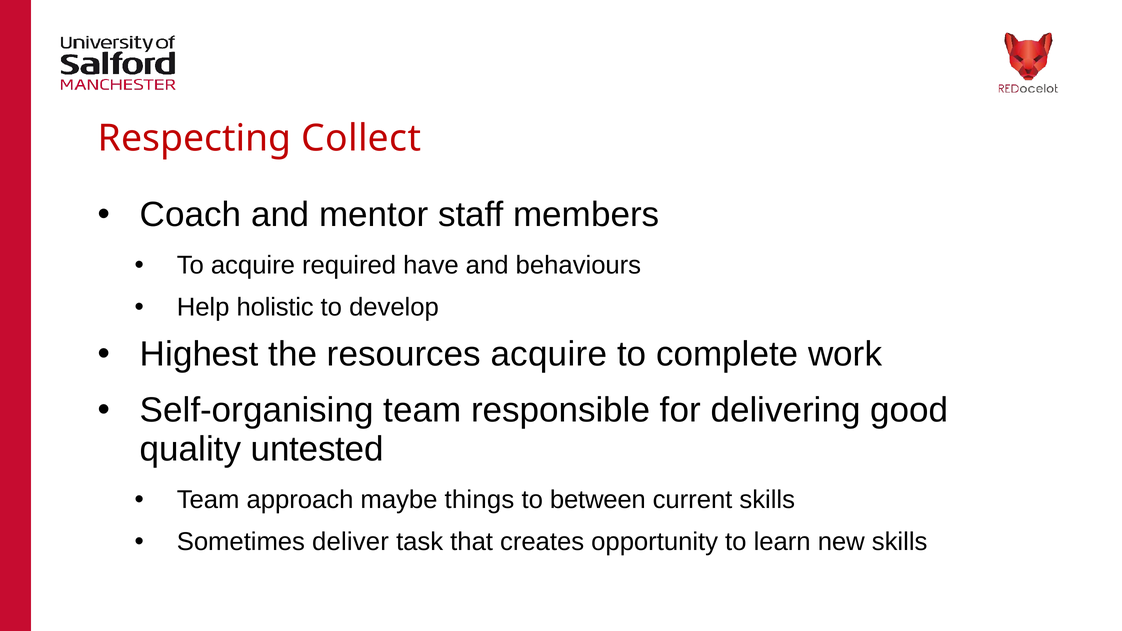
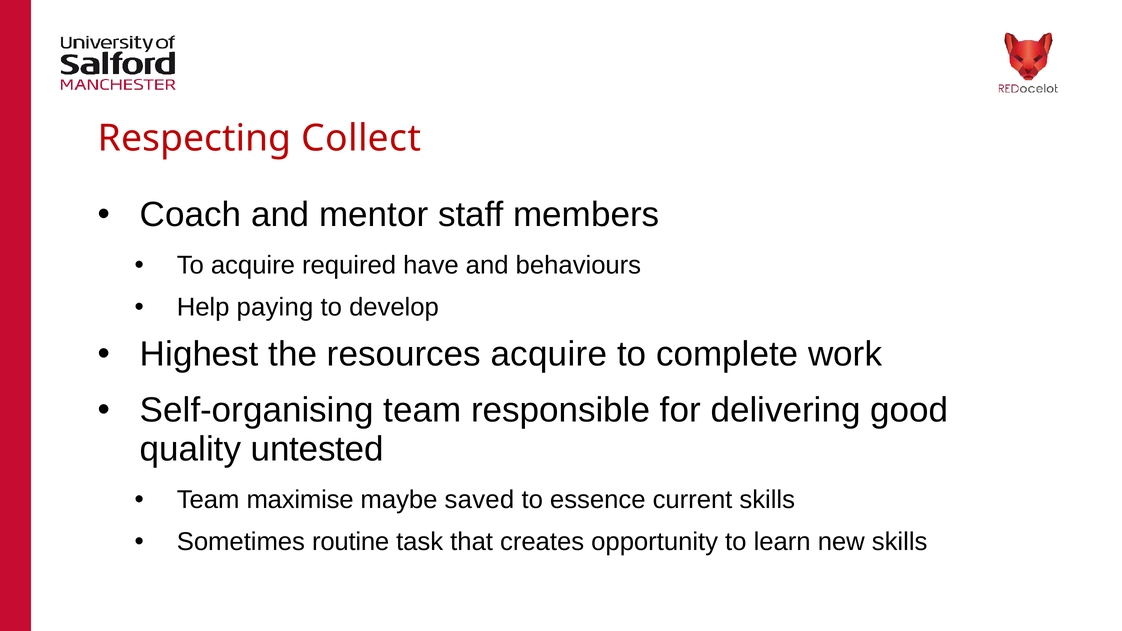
holistic: holistic -> paying (275, 307)
approach: approach -> maximise (300, 500)
things: things -> saved (479, 500)
between: between -> essence (598, 500)
deliver: deliver -> routine (351, 542)
